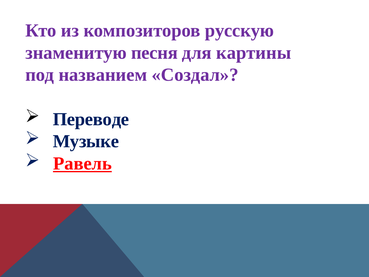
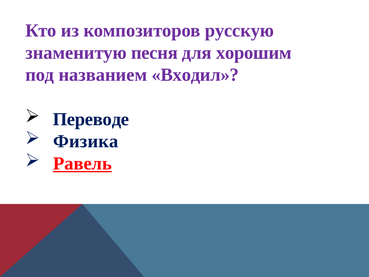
картины: картины -> хорошим (254, 53)
Создал: Создал -> Входил (195, 75)
Музыке: Музыке -> Физика (86, 141)
